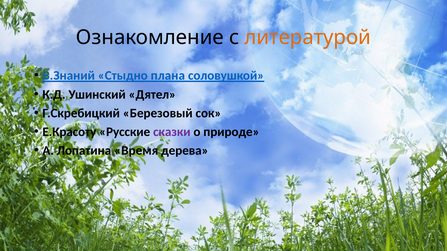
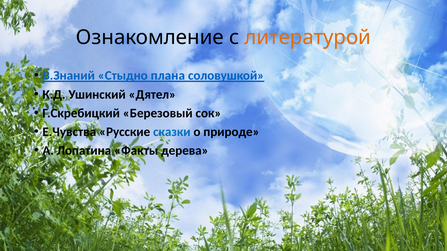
Е.Красоту: Е.Красоту -> Е.Чувства (69, 132)
сказки colour: purple -> blue (172, 132)
Время: Время -> Факты (136, 151)
